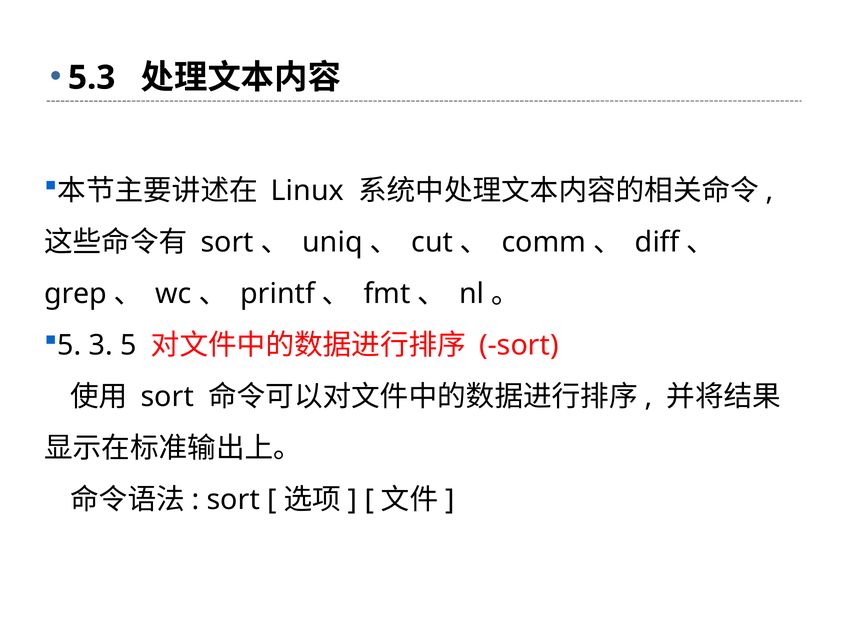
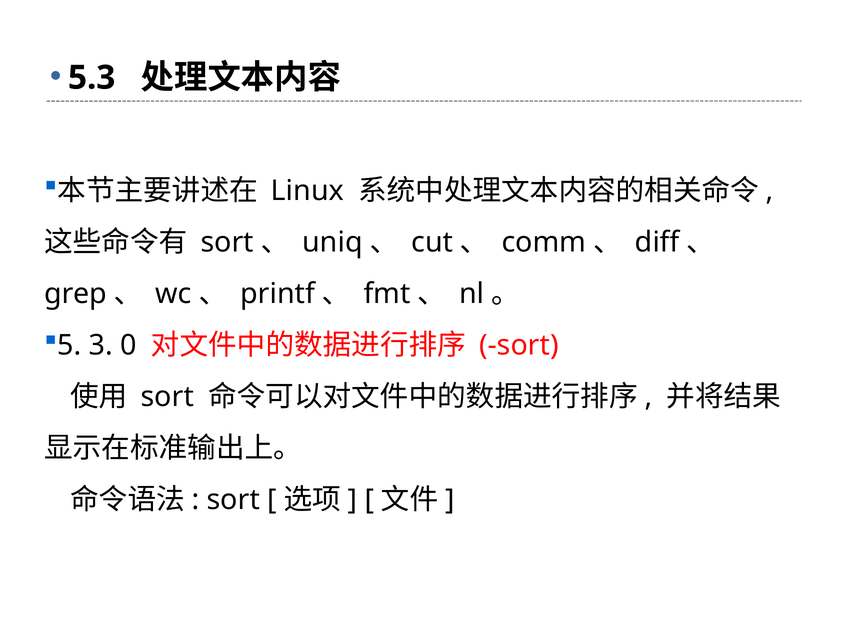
3 5: 5 -> 0 (128, 346)
